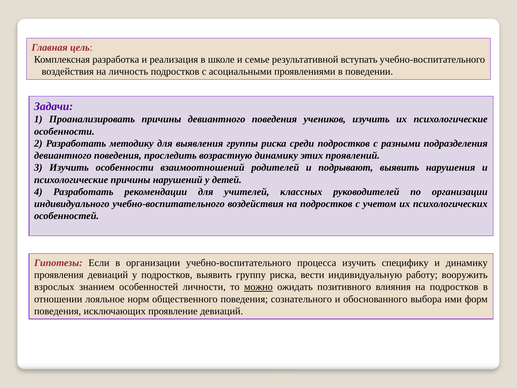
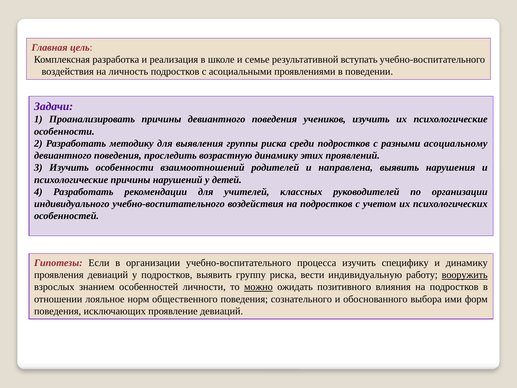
подразделения: подразделения -> асоциальному (456, 143)
подрывают: подрывают -> направлена (346, 167)
вооружить underline: none -> present (465, 275)
